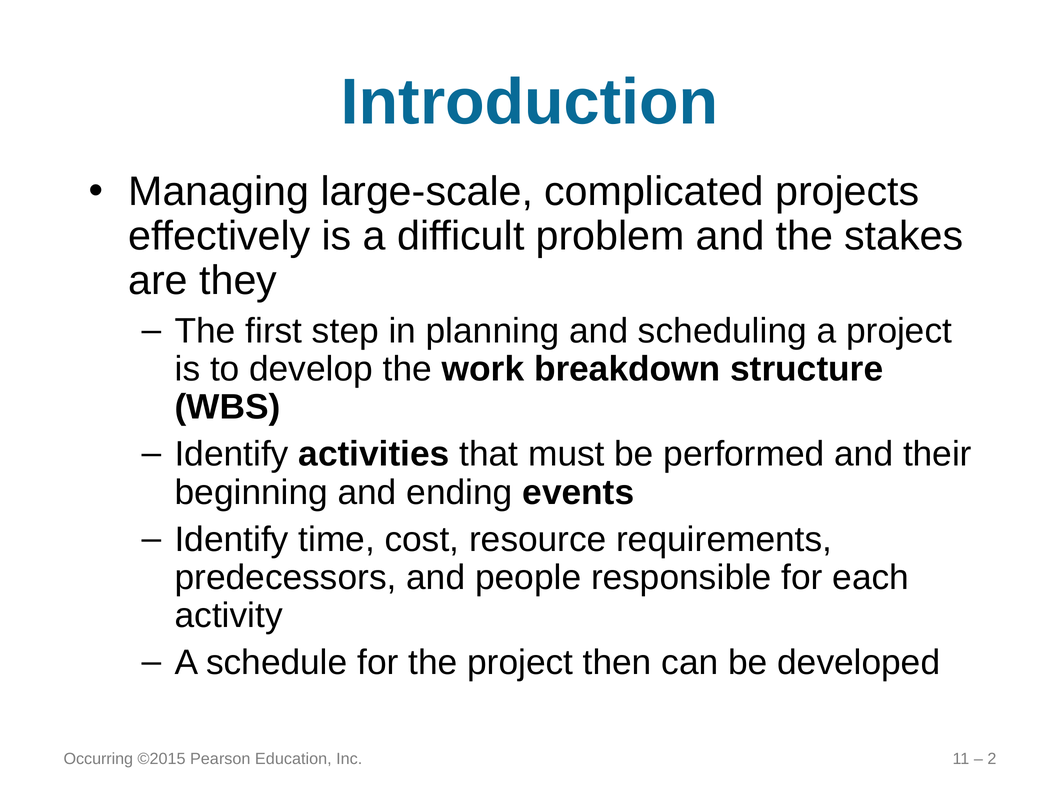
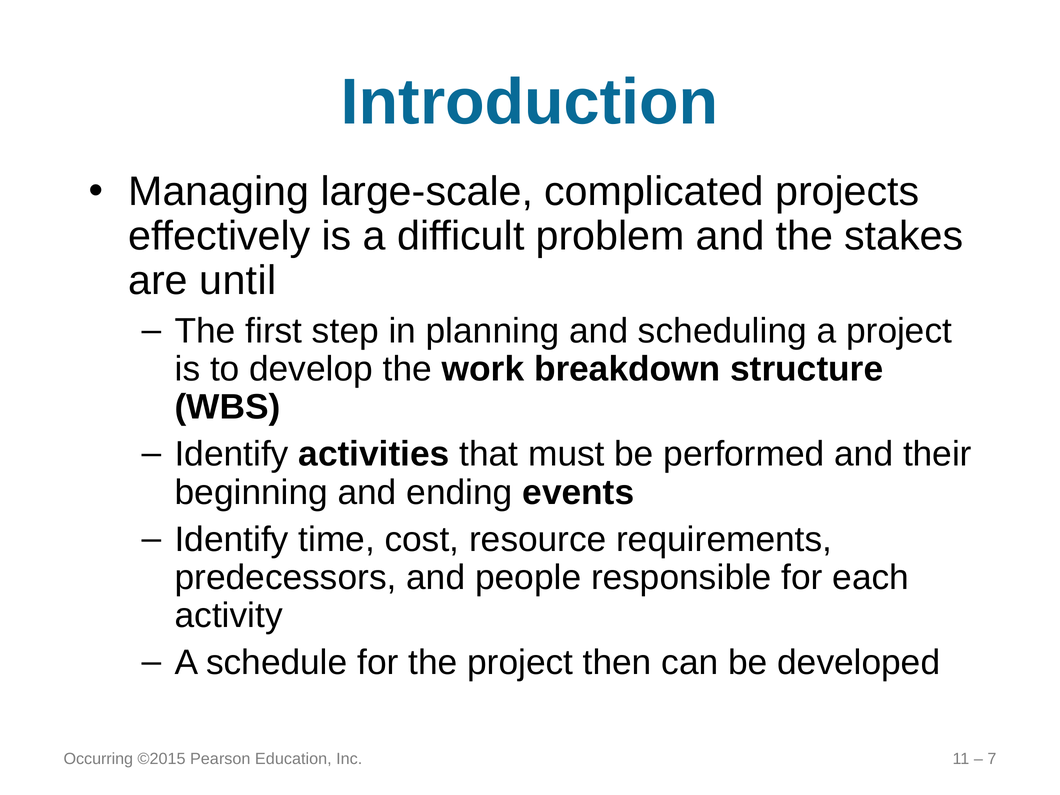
they: they -> until (238, 281)
2: 2 -> 7 (992, 759)
